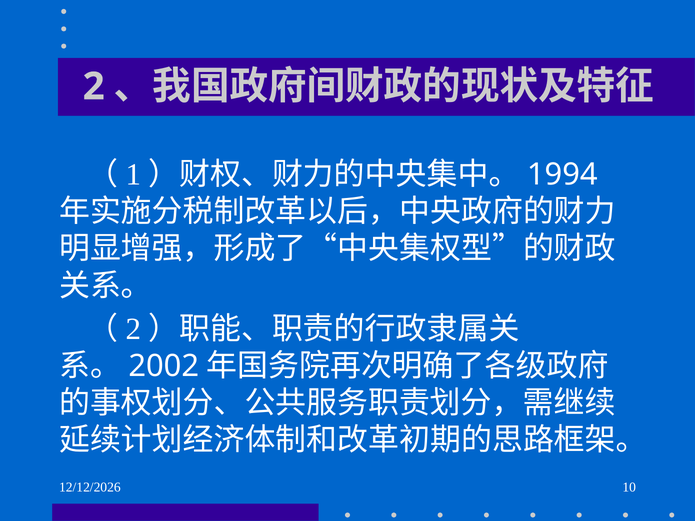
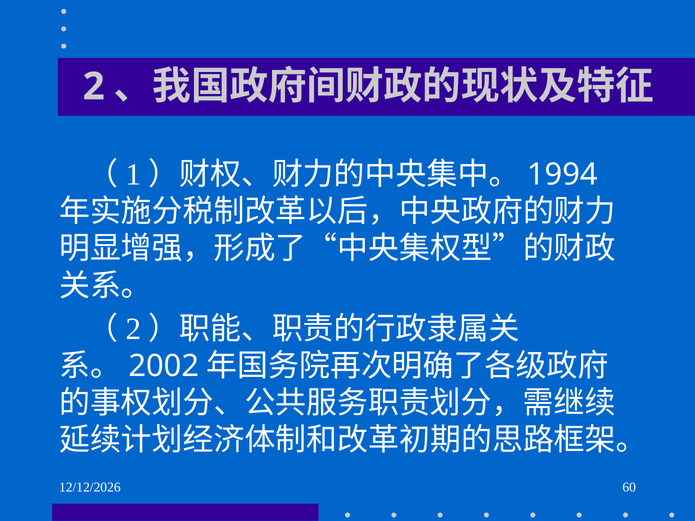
10: 10 -> 60 (629, 487)
